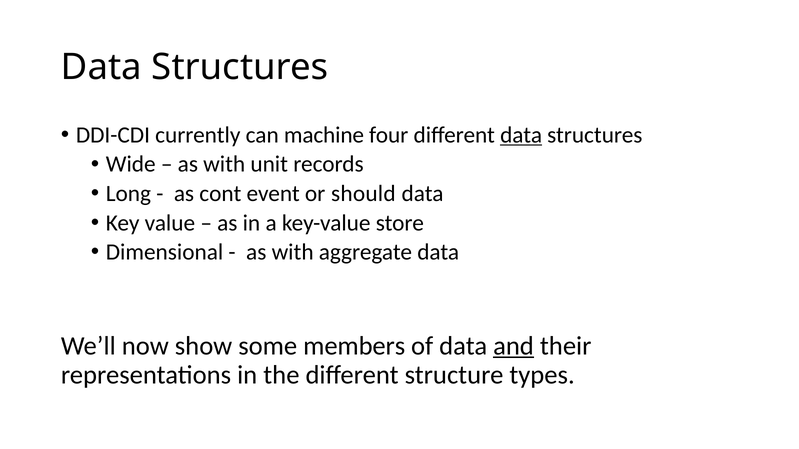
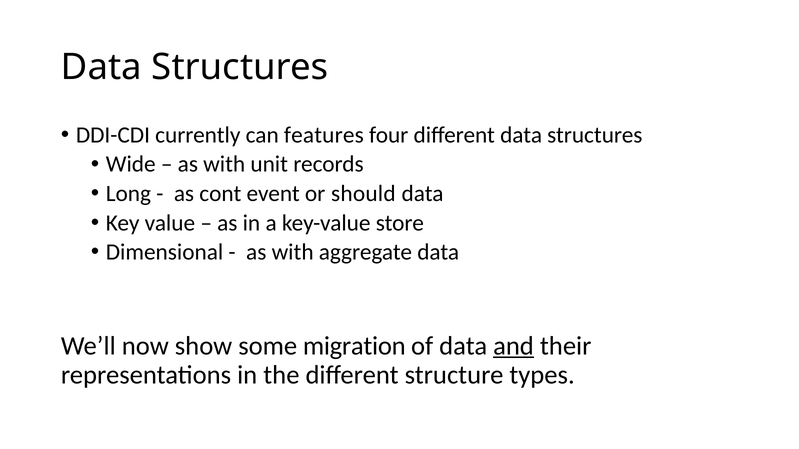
machine: machine -> features (324, 135)
data underline: present -> none (521, 135)
members: members -> migration (354, 346)
